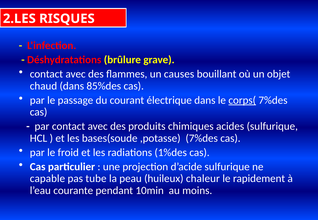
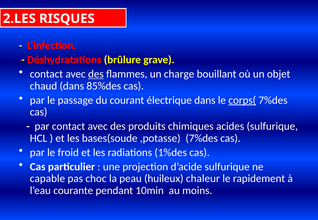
des underline: none -> present (96, 74)
causes: causes -> charge (179, 74)
tube: tube -> choc (96, 179)
